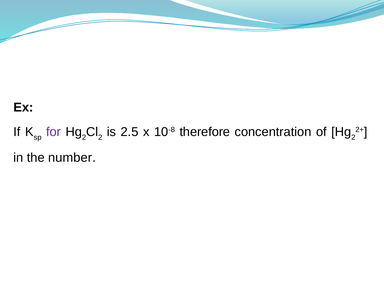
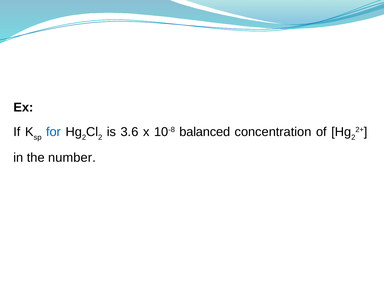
for colour: purple -> blue (54, 132)
2.5: 2.5 -> 3.6 (130, 132)
therefore: therefore -> balanced (205, 132)
